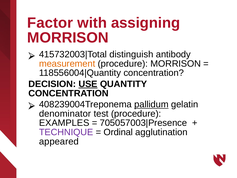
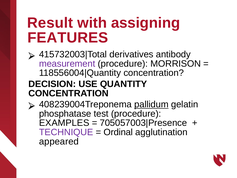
Factor: Factor -> Result (50, 23)
MORRISON: MORRISON -> FEATURES (68, 38)
distinguish: distinguish -> derivatives (131, 54)
measurement colour: orange -> purple (67, 64)
USE underline: present -> none (88, 84)
denominator: denominator -> phosphatase (65, 114)
